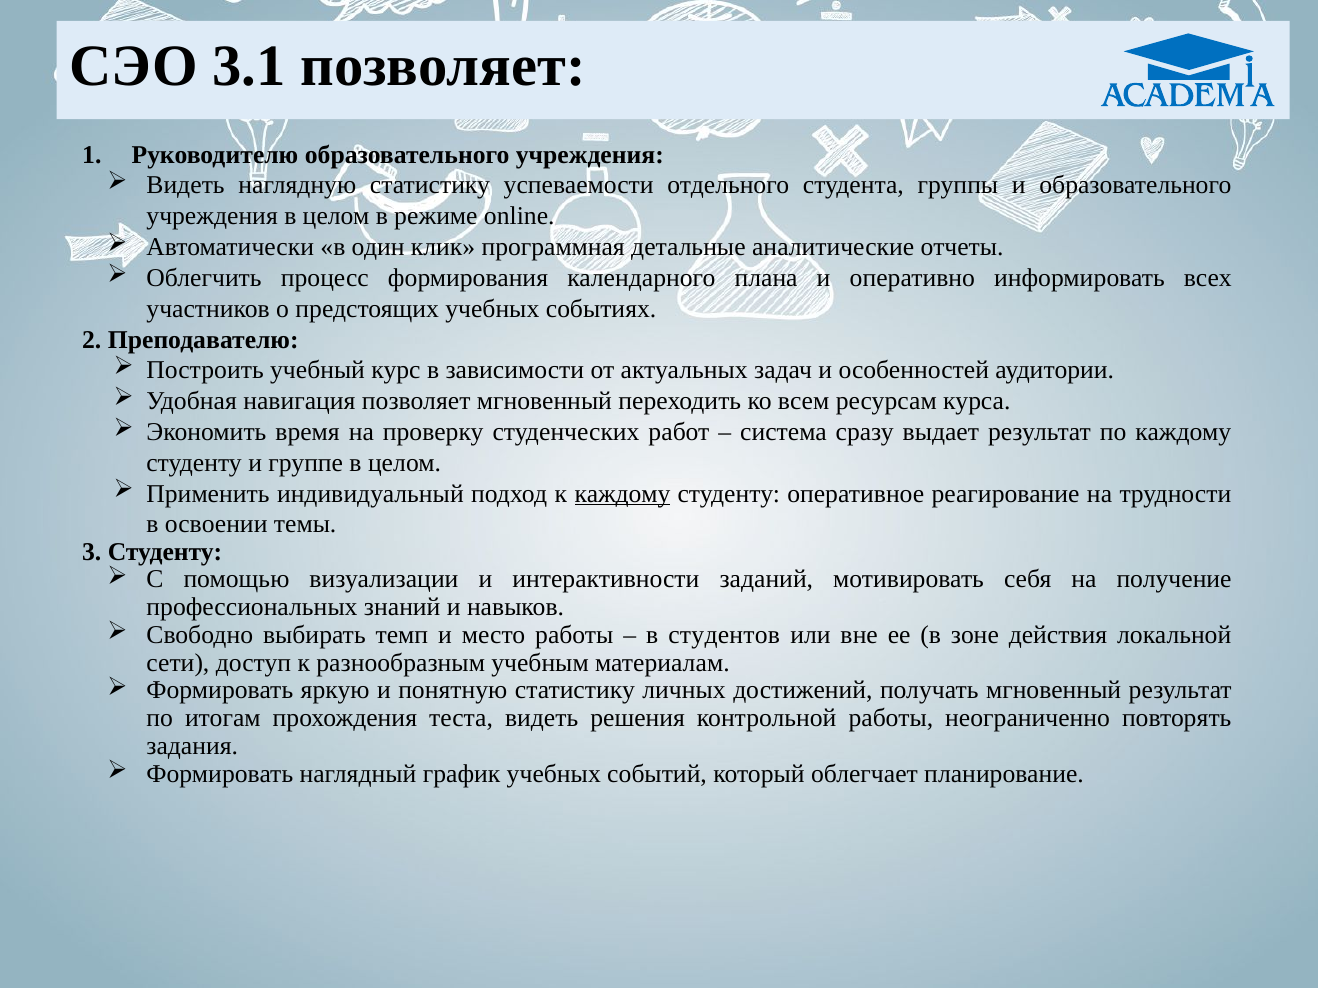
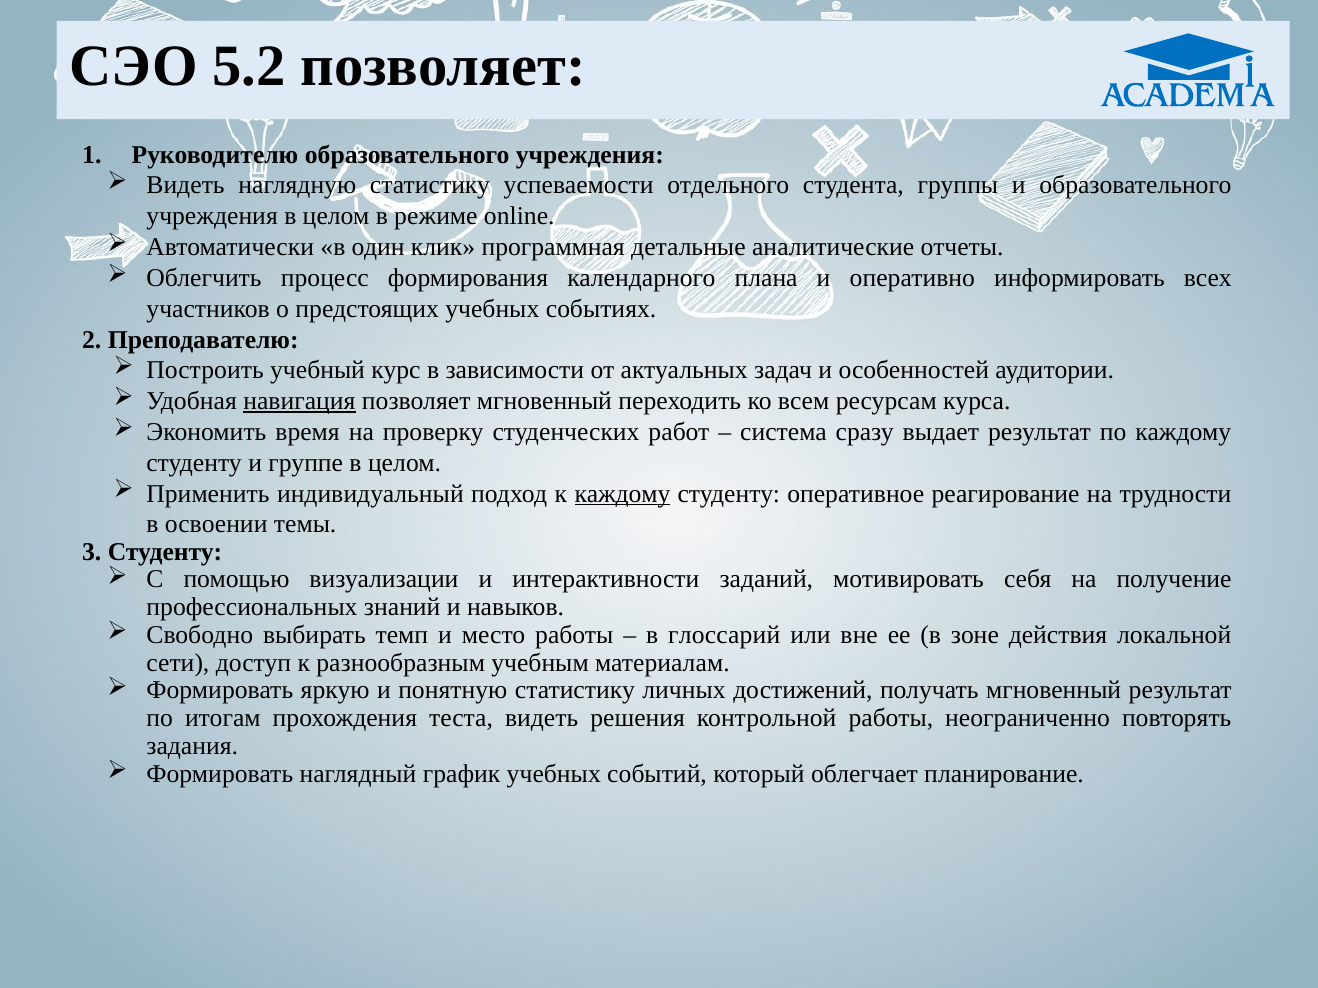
3.1: 3.1 -> 5.2 (249, 66)
навигация underline: none -> present (299, 401)
студентов: студентов -> глоссарий (724, 635)
